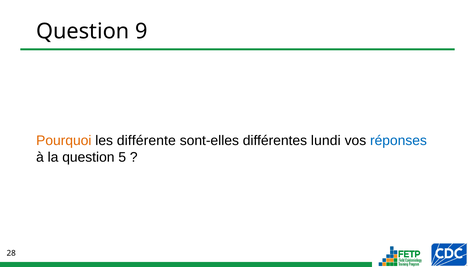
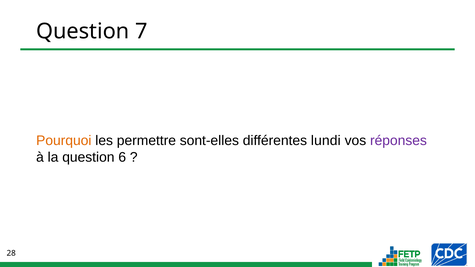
9: 9 -> 7 (141, 31)
différente: différente -> permettre (146, 141)
réponses colour: blue -> purple (398, 141)
5: 5 -> 6 (122, 157)
